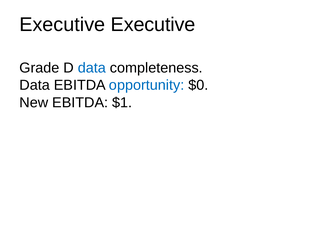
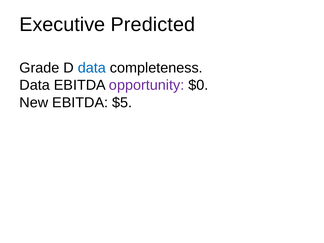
Executive Executive: Executive -> Predicted (153, 25)
opportunity colour: blue -> purple (147, 85)
$1: $1 -> $5 (122, 103)
